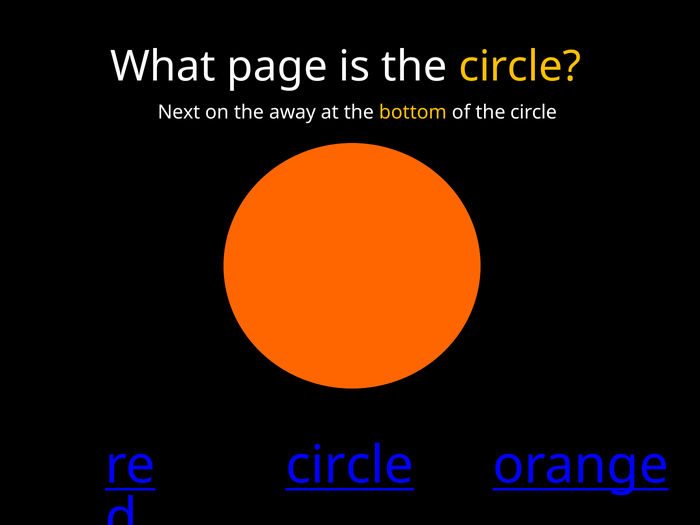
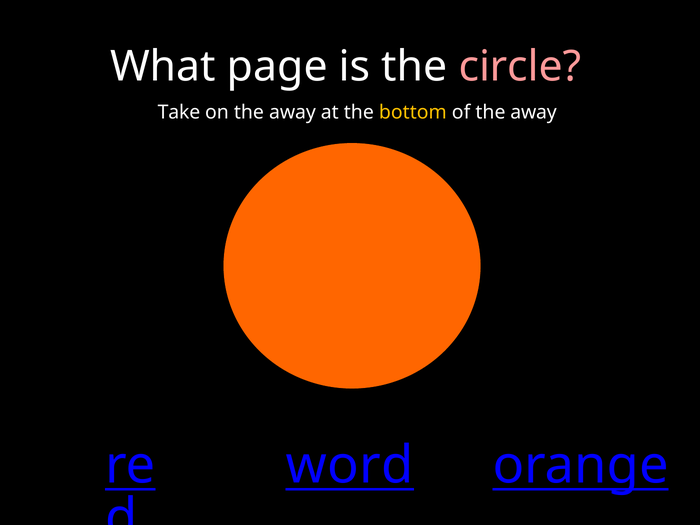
circle colour: yellow -> pink (520, 67)
Next: Next -> Take (179, 112)
of the circle: circle -> away (534, 112)
circle: circle -> word (350, 465)
